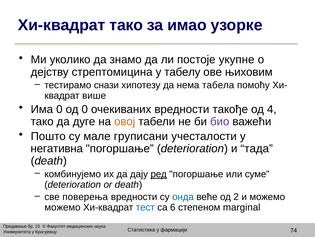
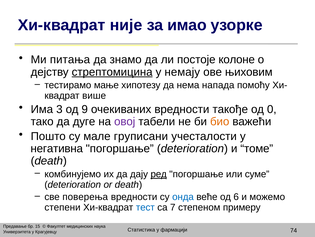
Хи-квадрат тако: тако -> није (126, 25)
уколико: уколико -> питања (70, 59)
укупне: укупне -> колоне (237, 59)
стрептомицина underline: none -> present (112, 72)
табелу: табелу -> немају (182, 72)
снази: снази -> мање (106, 85)
табела: табела -> напада (218, 85)
Има 0: 0 -> 3 (59, 109)
од 0: 0 -> 9 (85, 109)
4: 4 -> 0 (272, 109)
овој colour: orange -> purple (125, 121)
био colour: purple -> orange (220, 121)
тада: тада -> томе (257, 148)
2: 2 -> 6 (236, 196)
можемо: можемо -> степени (63, 207)
6: 6 -> 7 (173, 207)
marginal: marginal -> примеру (242, 207)
